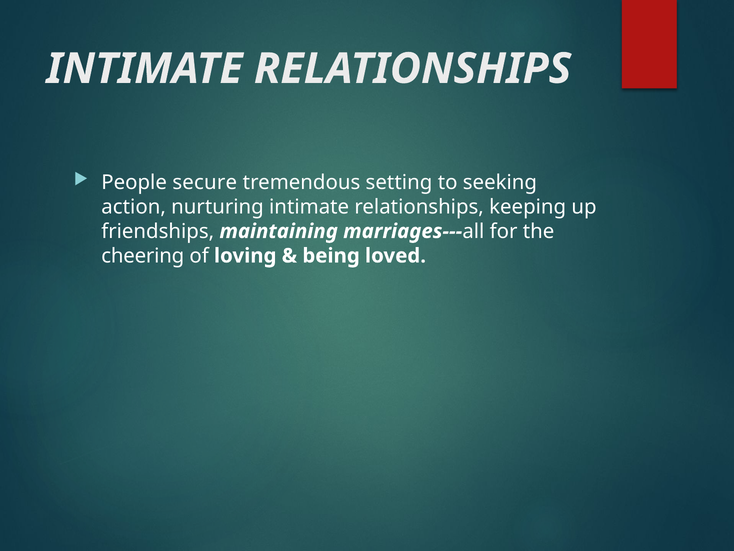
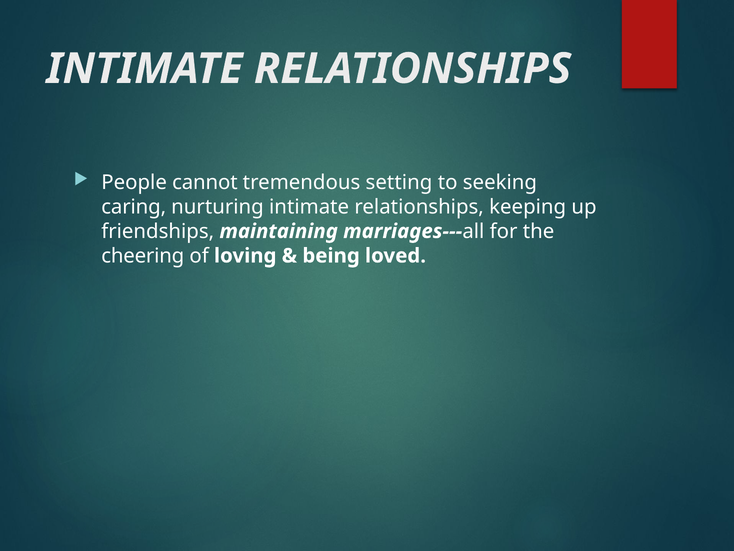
secure: secure -> cannot (205, 182)
action: action -> caring (134, 207)
